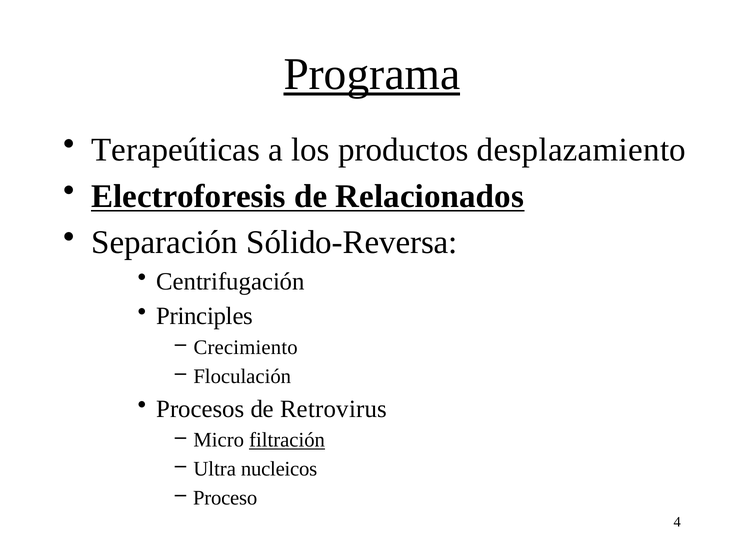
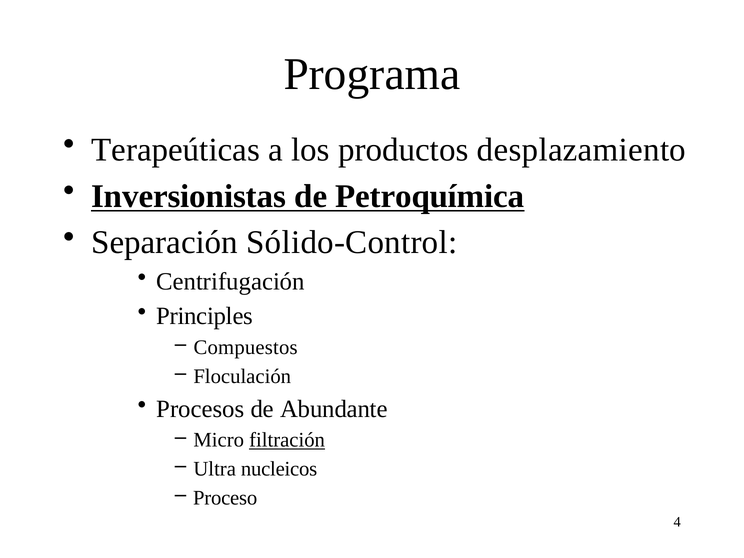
Programa underline: present -> none (372, 74)
Electroforesis: Electroforesis -> Inversionistas (189, 196)
Relacionados: Relacionados -> Petroquímica (430, 196)
Sólido-Reversa: Sólido-Reversa -> Sólido-Control (352, 242)
Crecimiento: Crecimiento -> Compuestos (246, 347)
Retrovirus: Retrovirus -> Abundante (334, 409)
